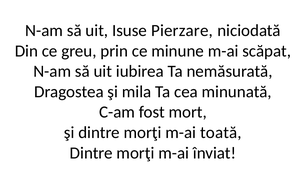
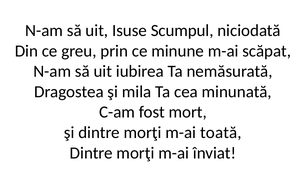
Pierzare: Pierzare -> Scumpul (182, 31)
